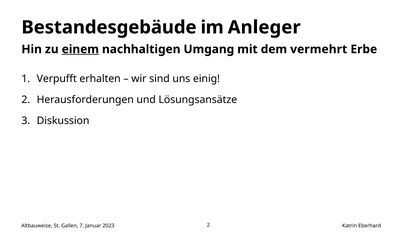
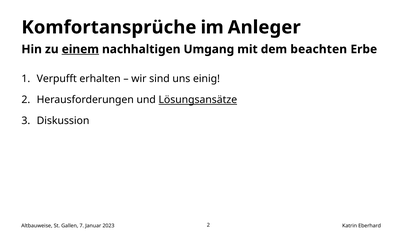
Bestandesgebäude: Bestandesgebäude -> Komfortansprüche (109, 27)
vermehrt: vermehrt -> beachten (319, 49)
Lösungsansätze underline: none -> present (198, 100)
